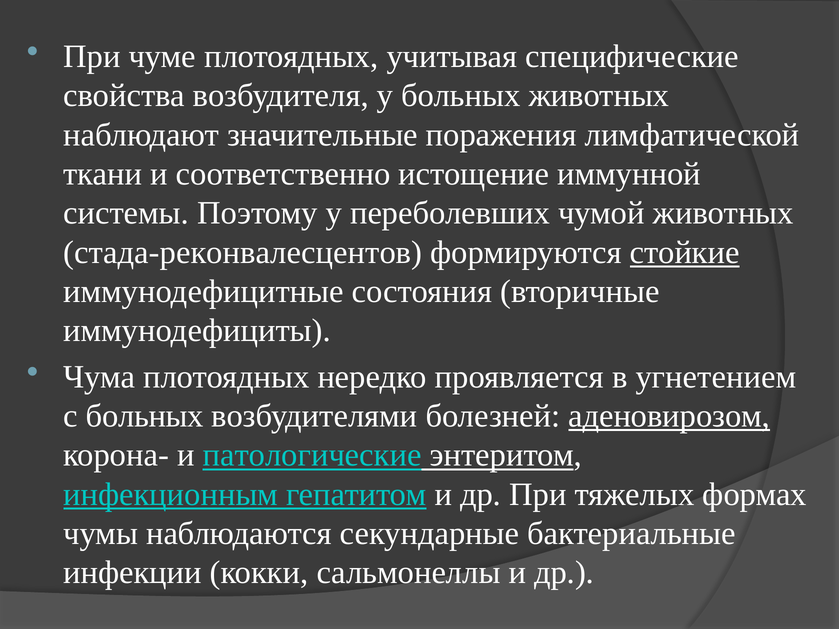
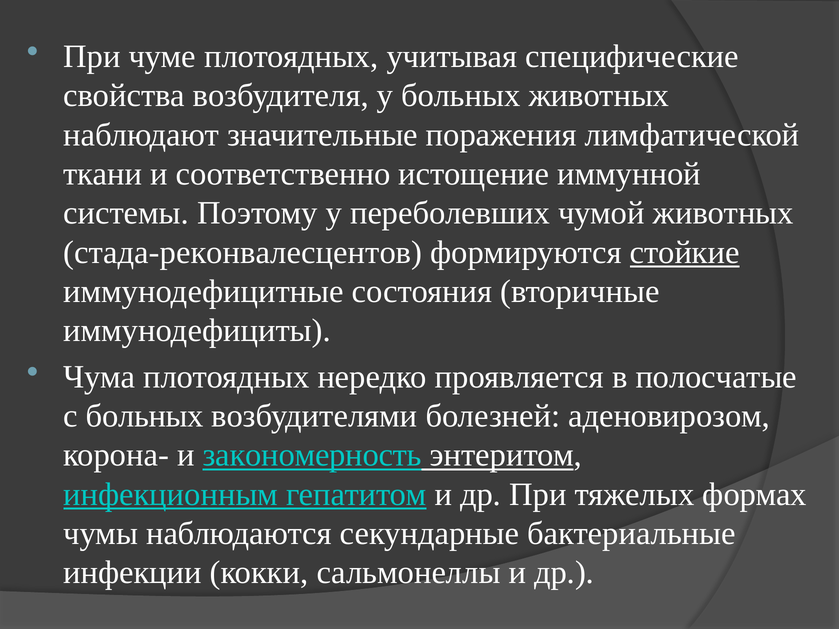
угнетением: угнетением -> полосчатые (716, 377)
аденовирозом underline: present -> none (669, 416)
патологические: патологические -> закономерность (312, 455)
